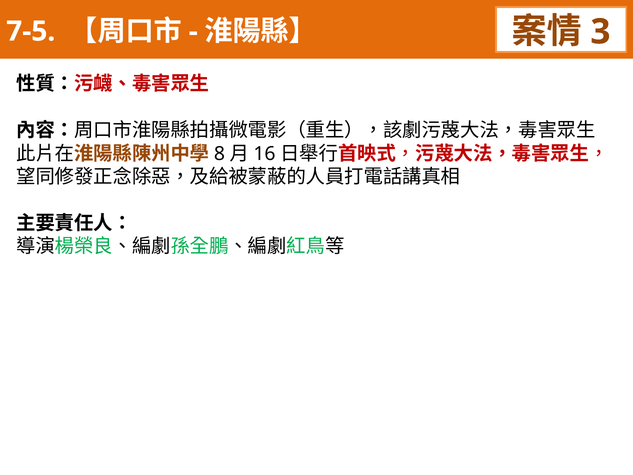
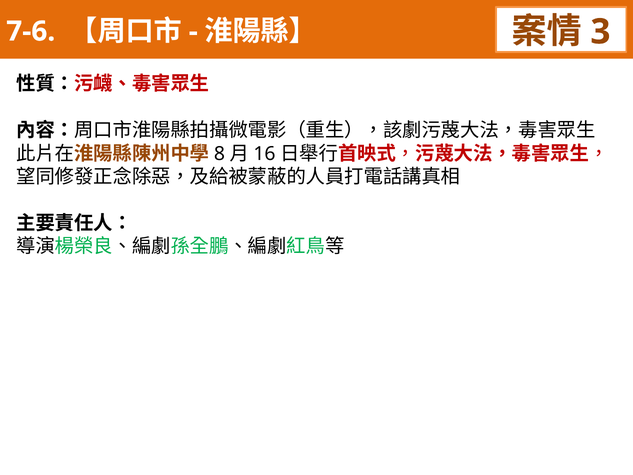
7-5: 7-5 -> 7-6 (31, 31)
